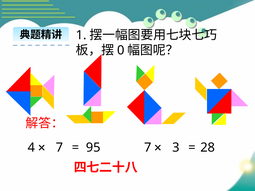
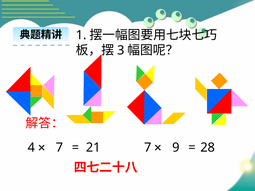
0: 0 -> 3 (121, 50)
95: 95 -> 21 (93, 148)
3: 3 -> 9 (176, 148)
